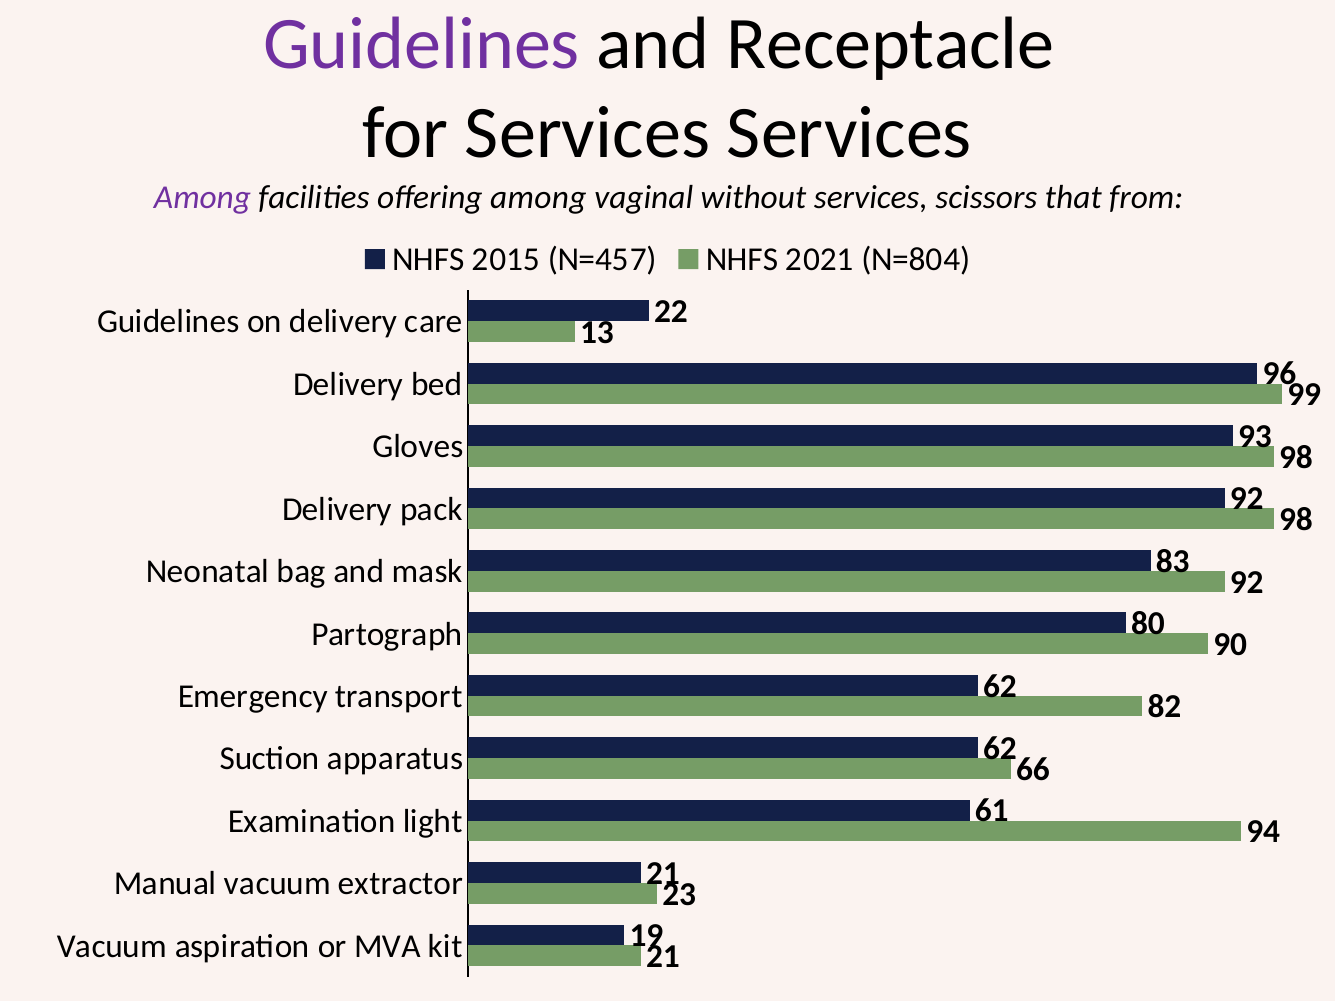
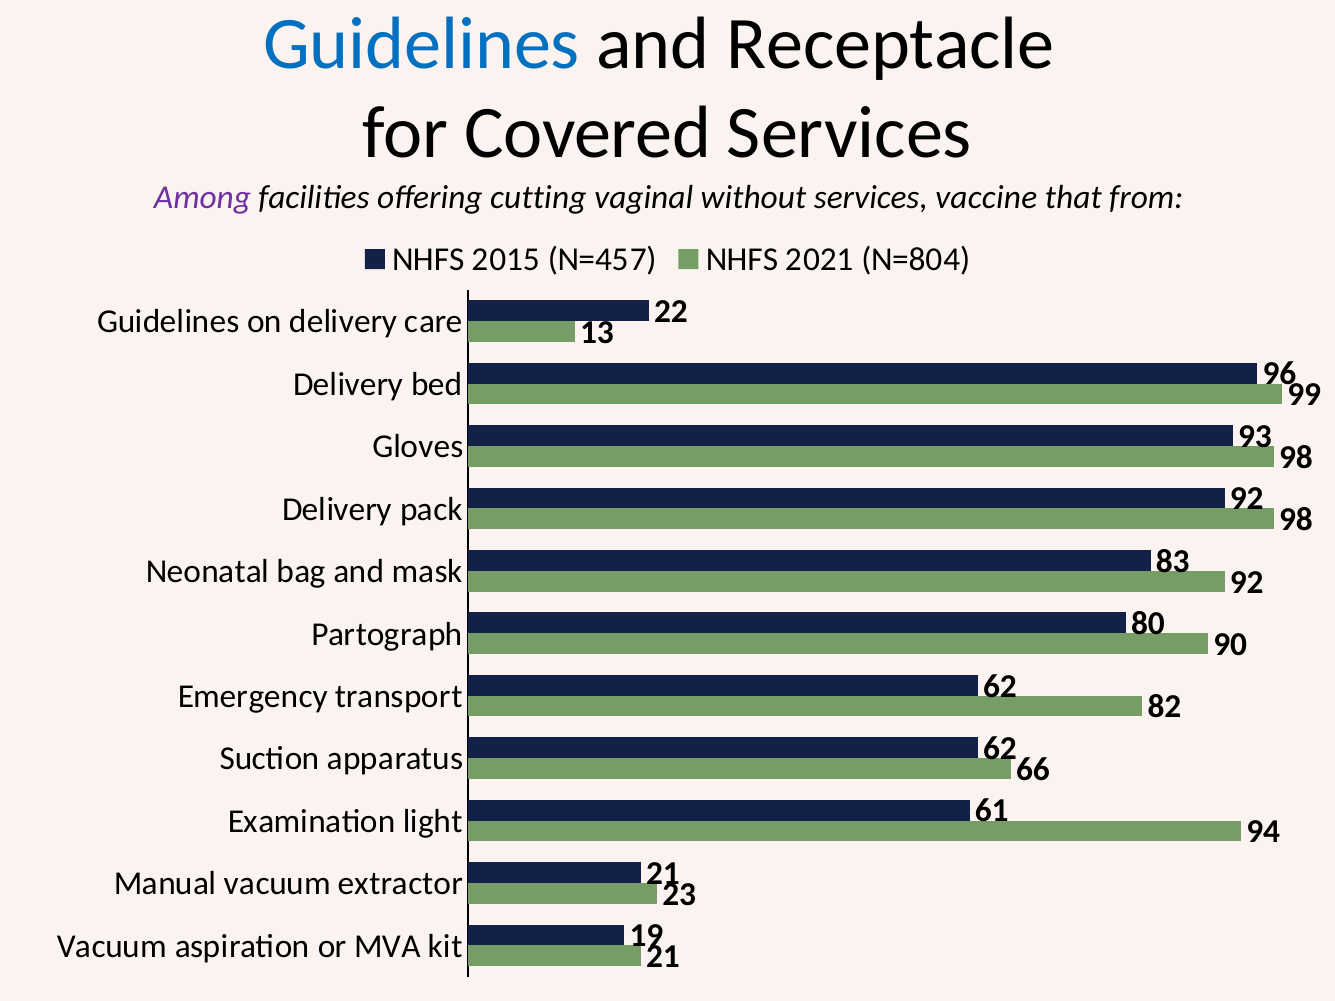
Guidelines colour: purple -> blue (422, 44)
for Services: Services -> Covered (588, 133)
offering among: among -> cutting (538, 197)
scissors: scissors -> vaccine (986, 197)
